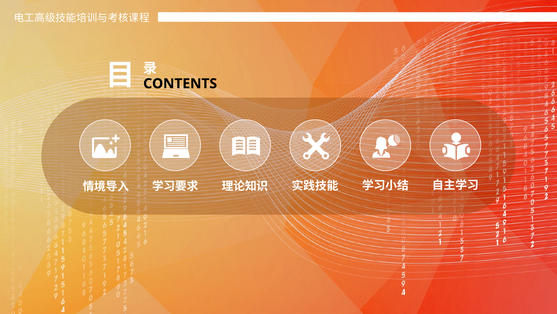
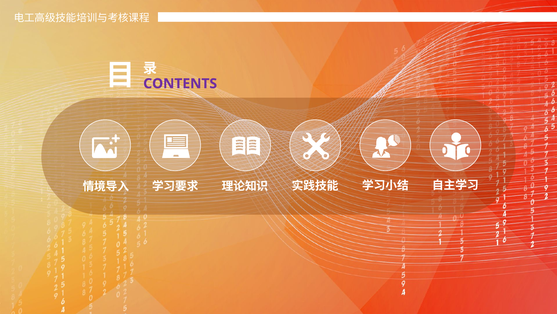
CONTENTS colour: black -> purple (180, 83)
